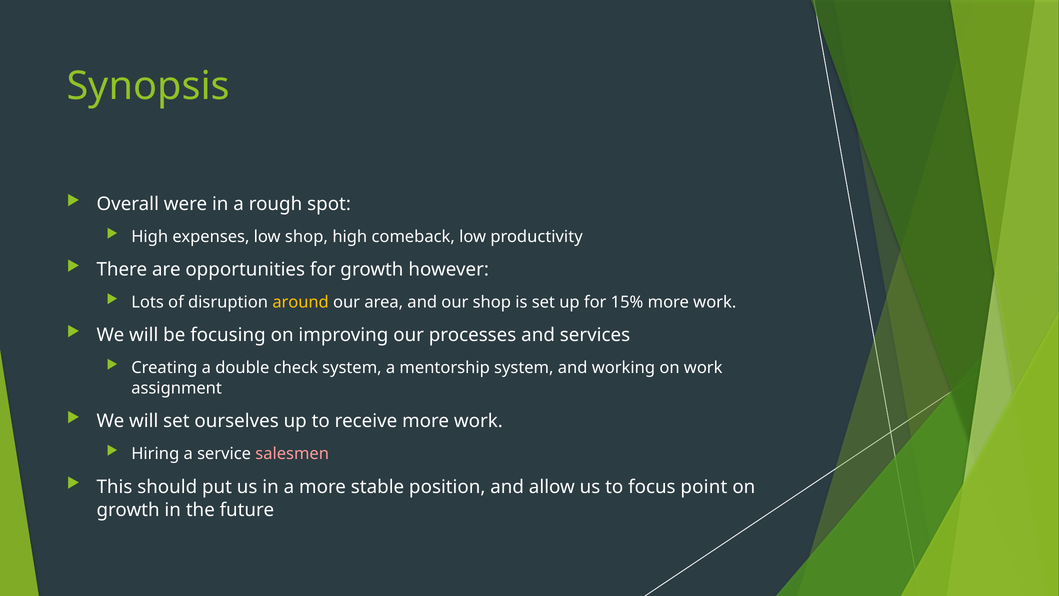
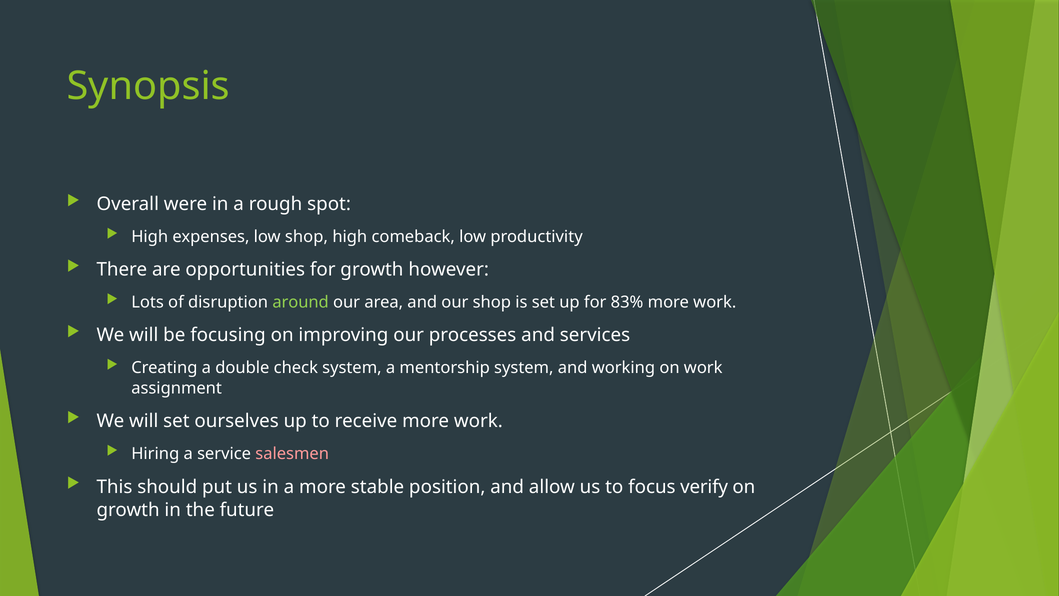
around colour: yellow -> light green (301, 302)
15%: 15% -> 83% (627, 302)
point: point -> verify (704, 487)
